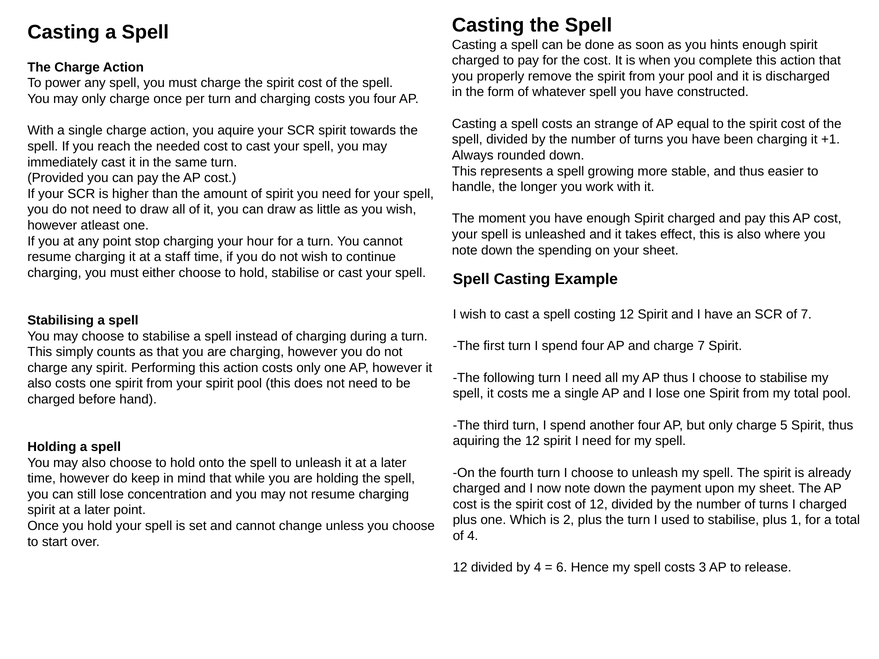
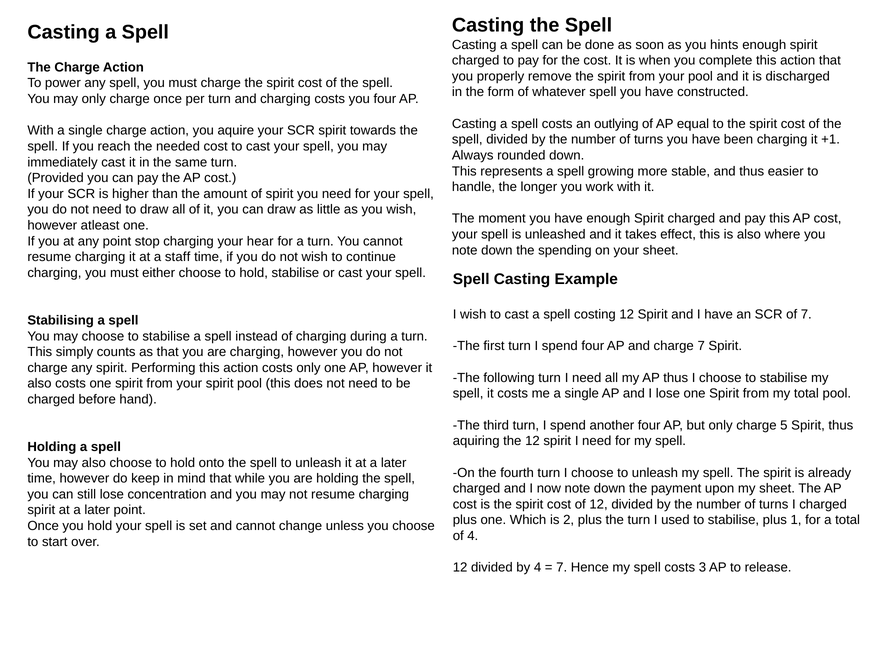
strange: strange -> outlying (616, 124)
hour: hour -> hear (260, 241)
6: 6 -> 7 (562, 568)
